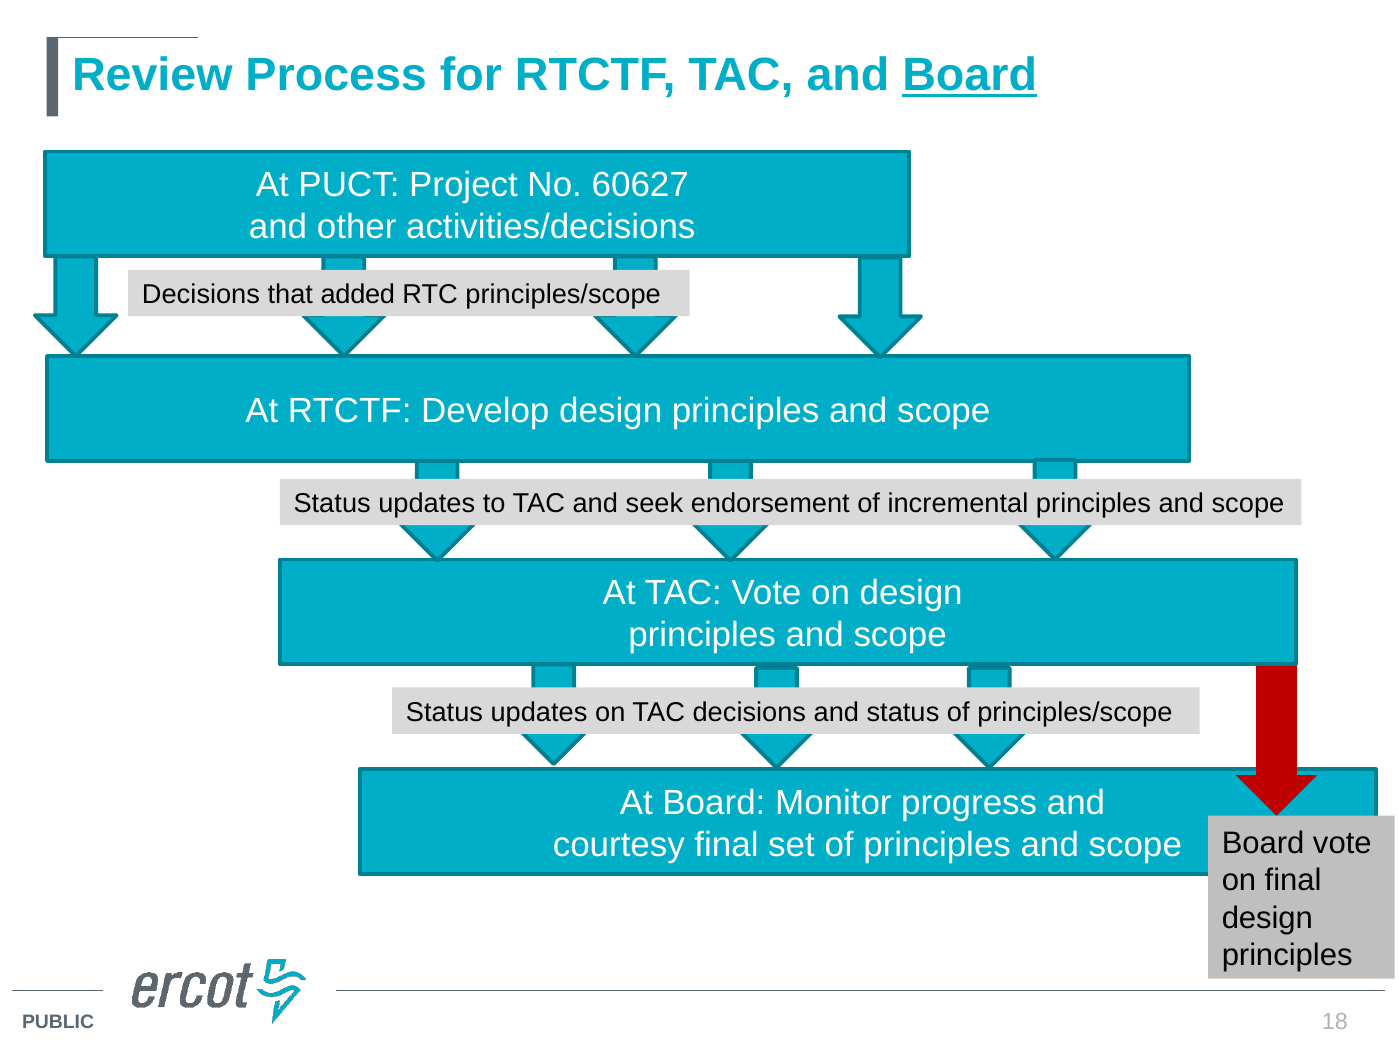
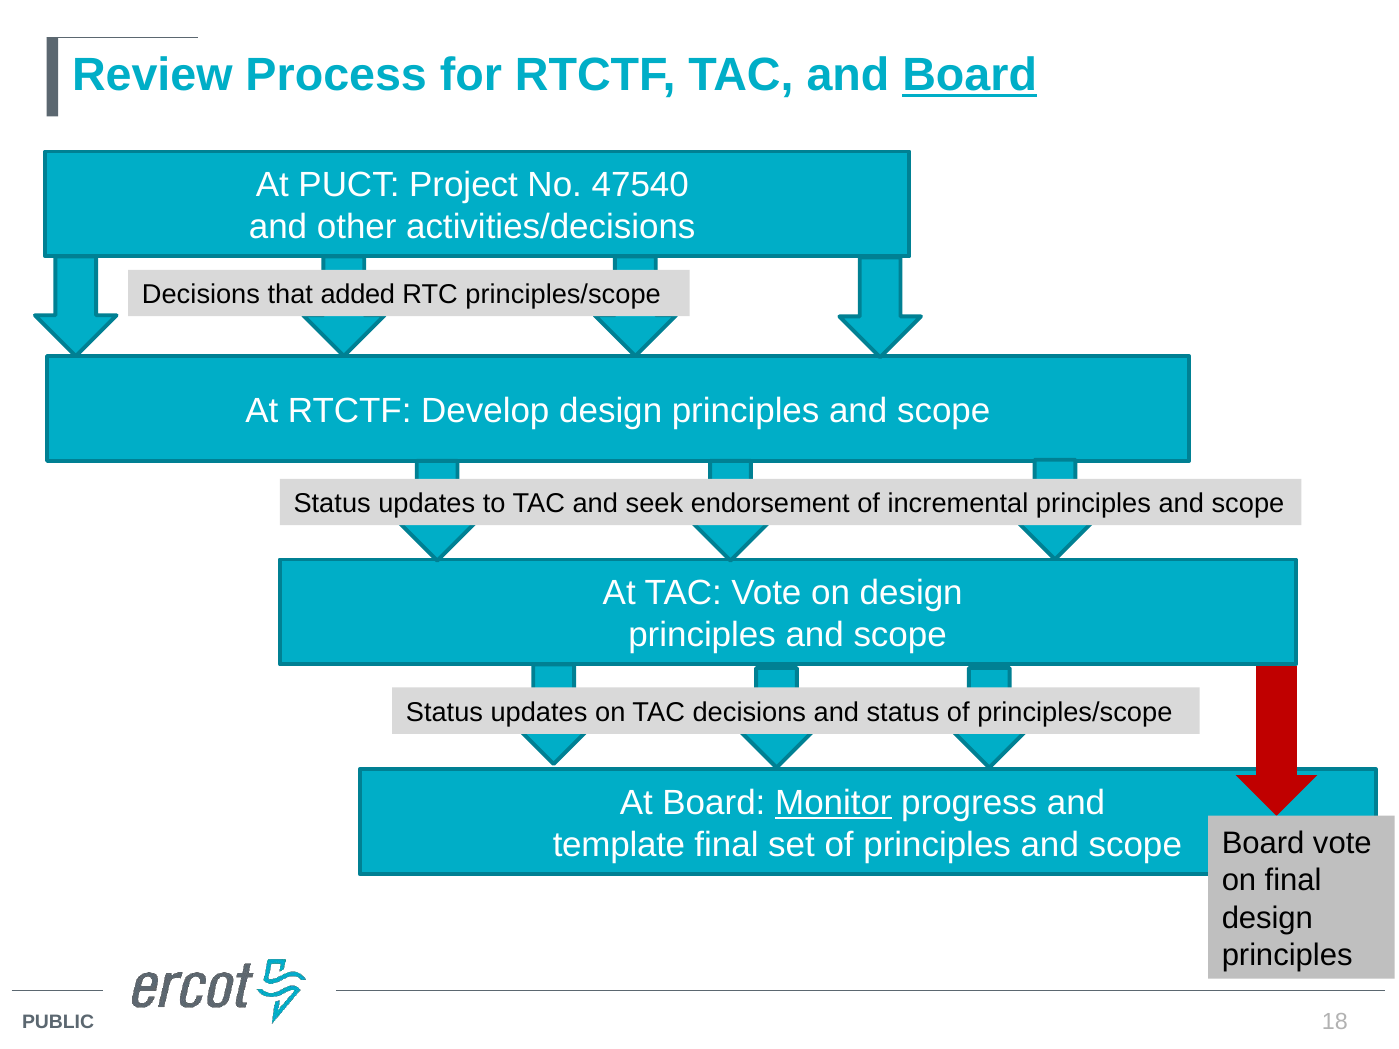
60627: 60627 -> 47540 (640, 185)
Monitor underline: none -> present (833, 803)
courtesy: courtesy -> template (619, 845)
